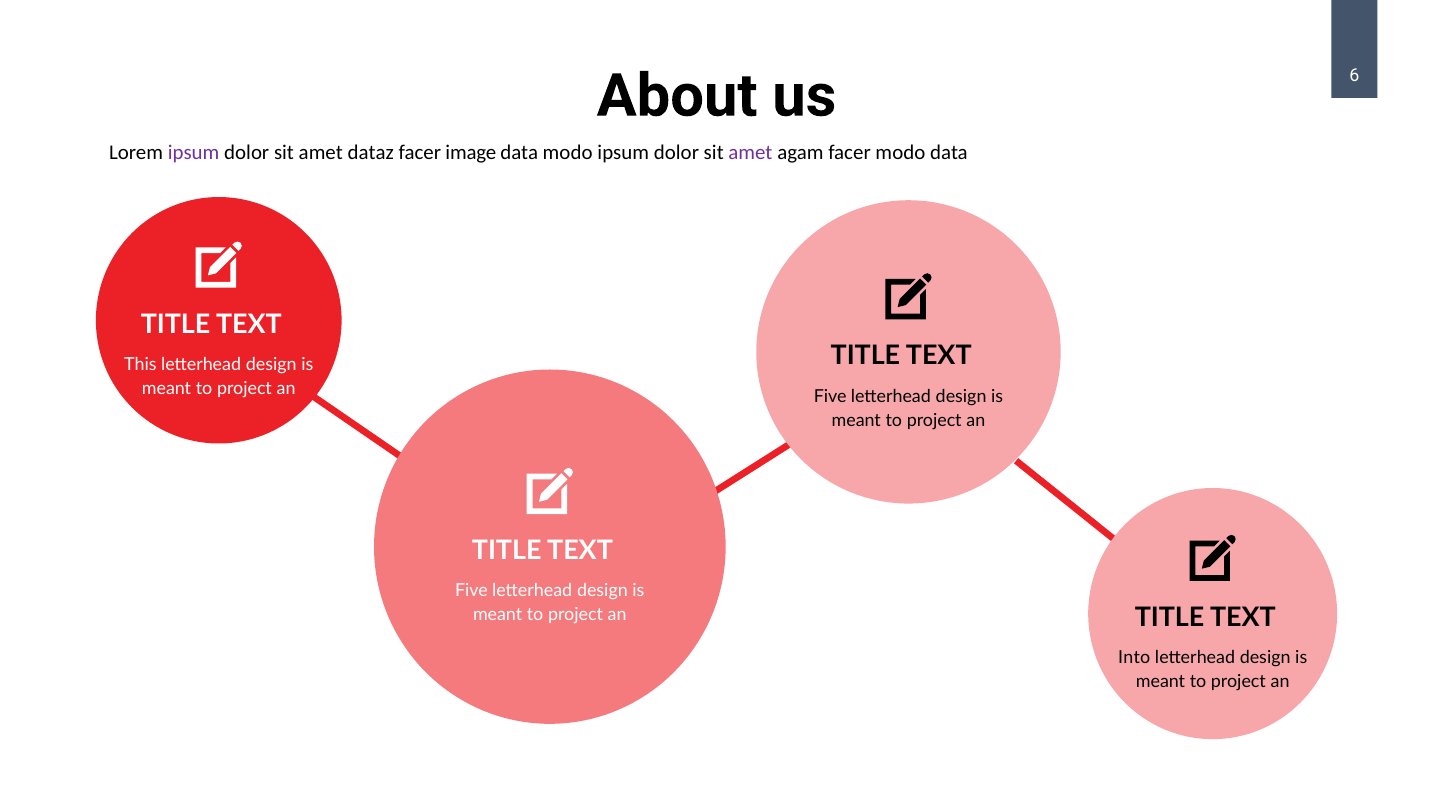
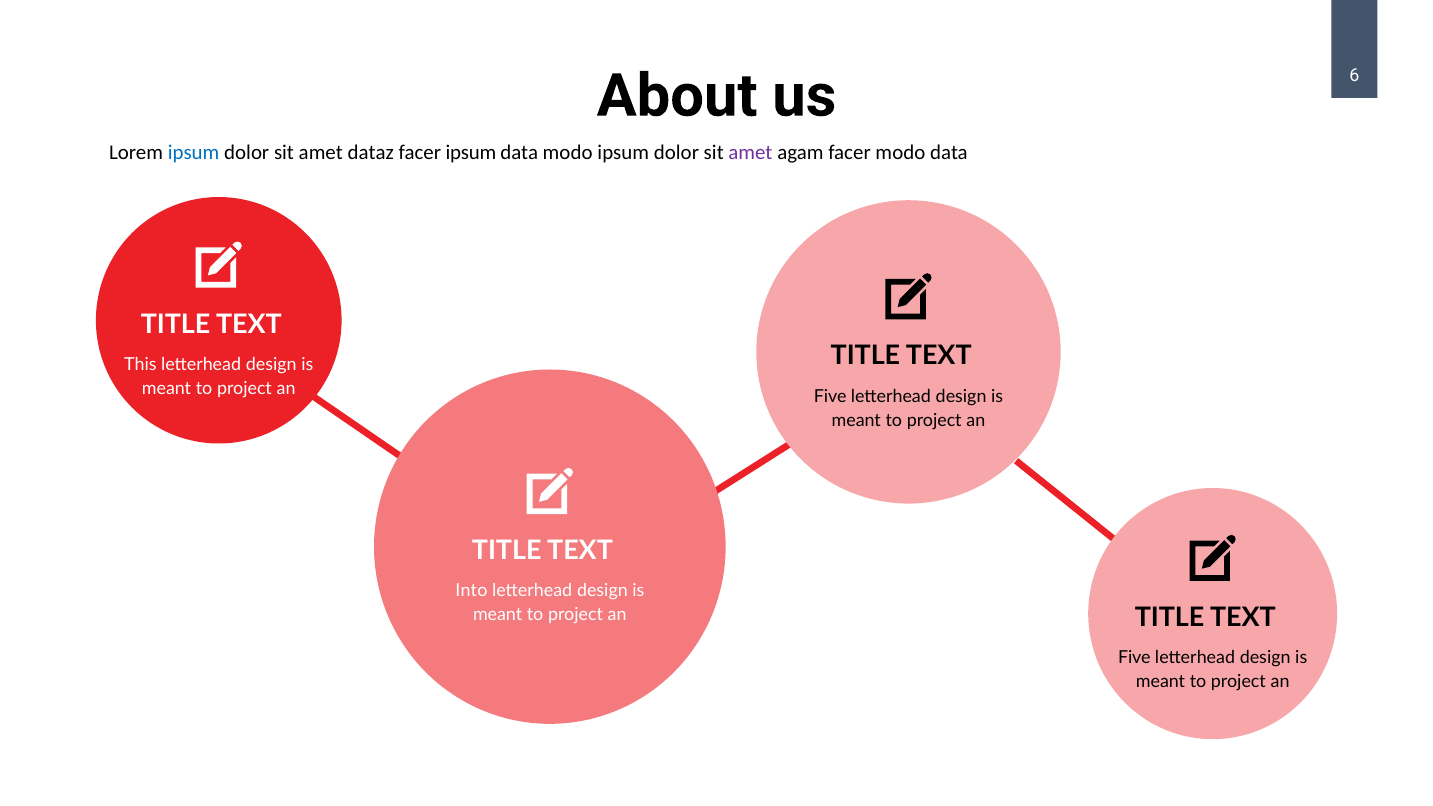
ipsum colour: purple -> blue (194, 153)
facer image: image -> ipsum (471, 153)
Five: Five -> Into (471, 591)
Into: Into -> Five (1134, 658)
